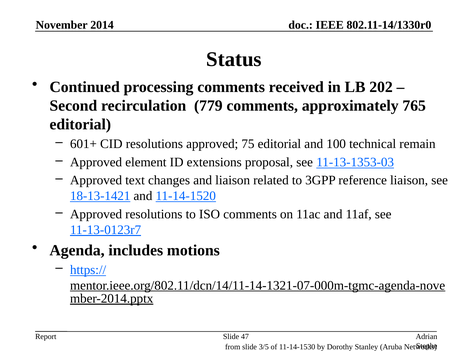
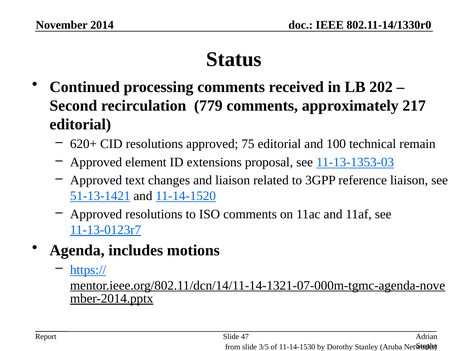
765: 765 -> 217 (414, 106)
601+: 601+ -> 620+ (83, 144)
18-13-1421: 18-13-1421 -> 51-13-1421 (100, 196)
